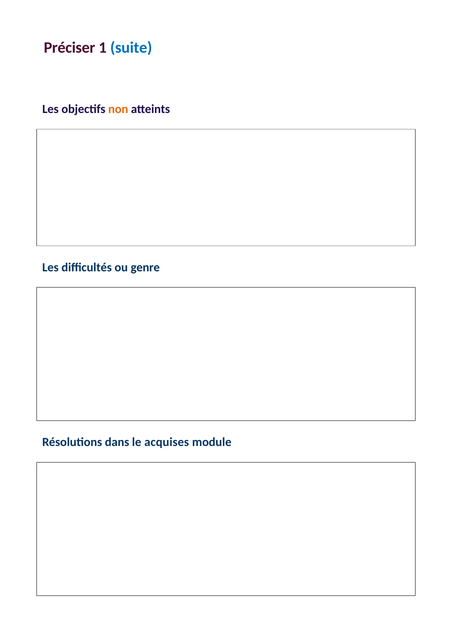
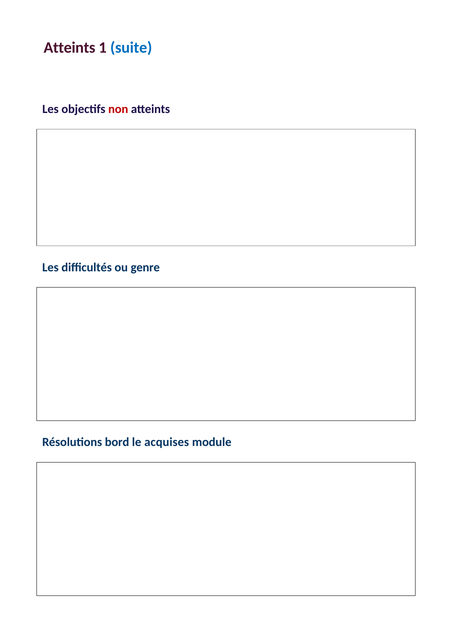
Préciser: Préciser -> Atteints (69, 48)
non colour: orange -> red (118, 109)
dans: dans -> bord (117, 442)
